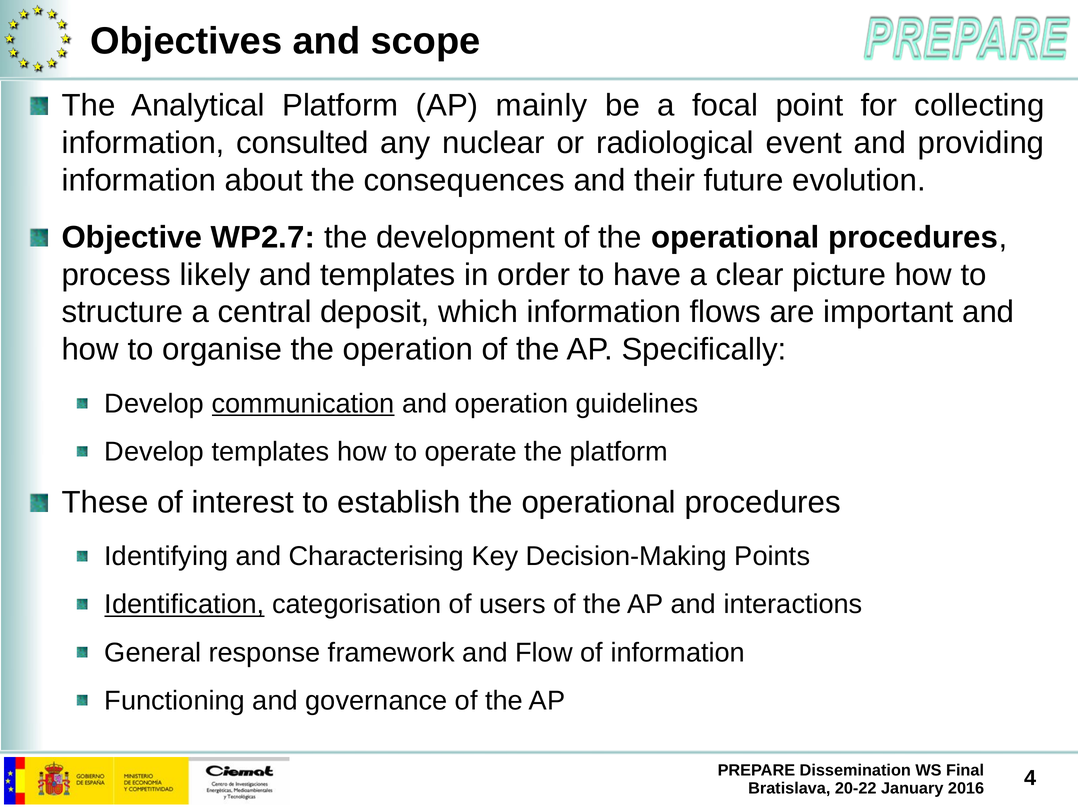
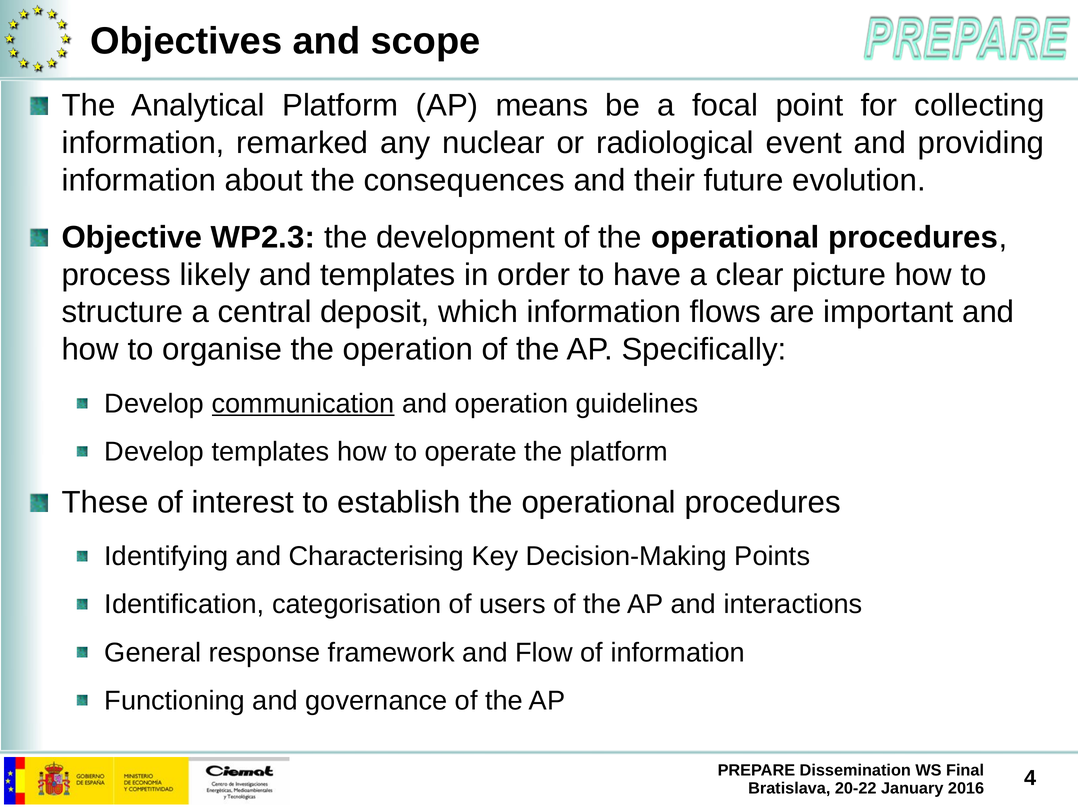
mainly: mainly -> means (542, 106)
consulted: consulted -> remarked (302, 143)
WP2.7: WP2.7 -> WP2.3 (263, 237)
Identification underline: present -> none (184, 605)
